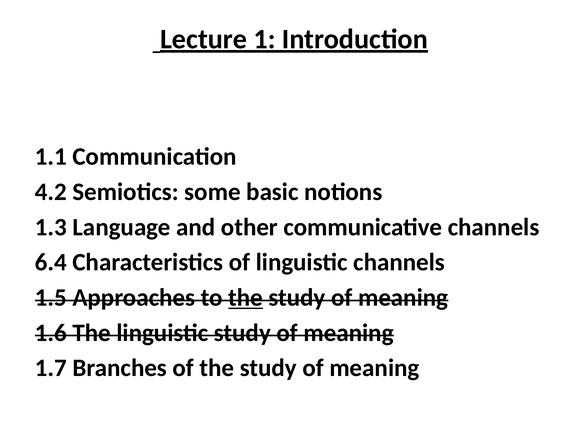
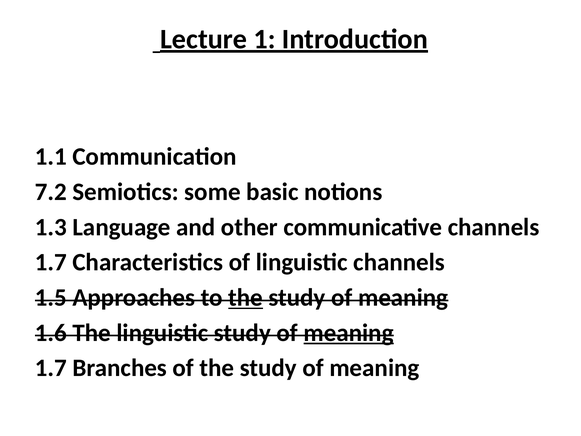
4.2: 4.2 -> 7.2 (51, 192)
6.4: 6.4 -> 1.7 (51, 262)
meaning underline: none -> present (349, 333)
